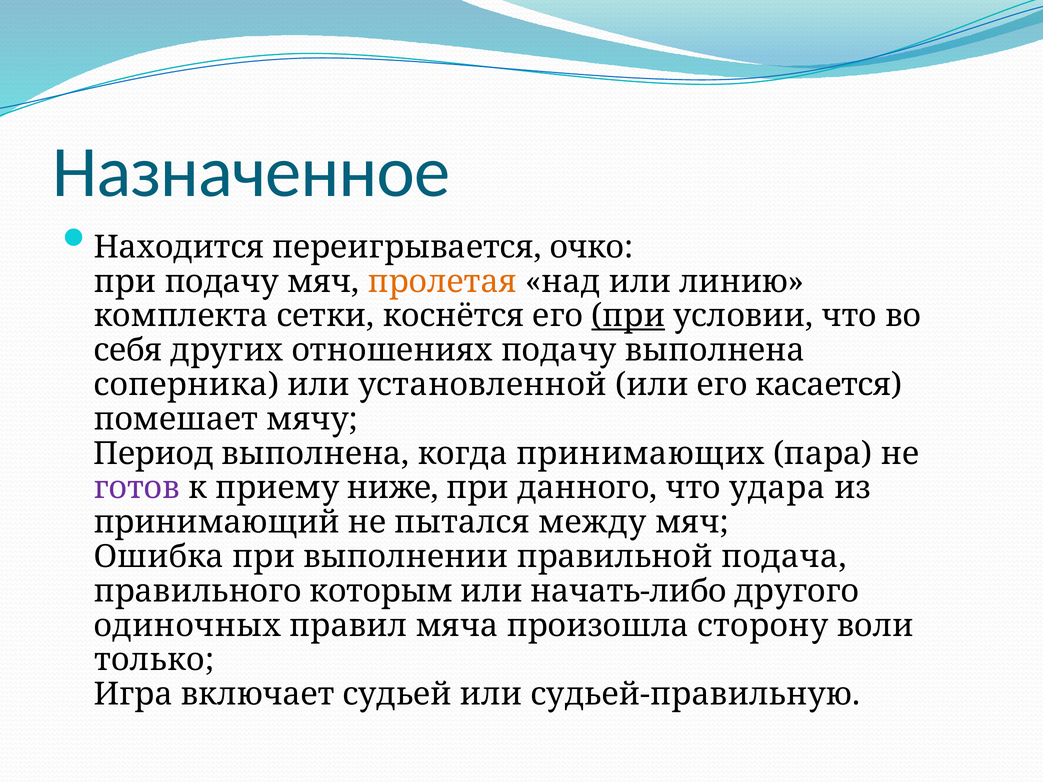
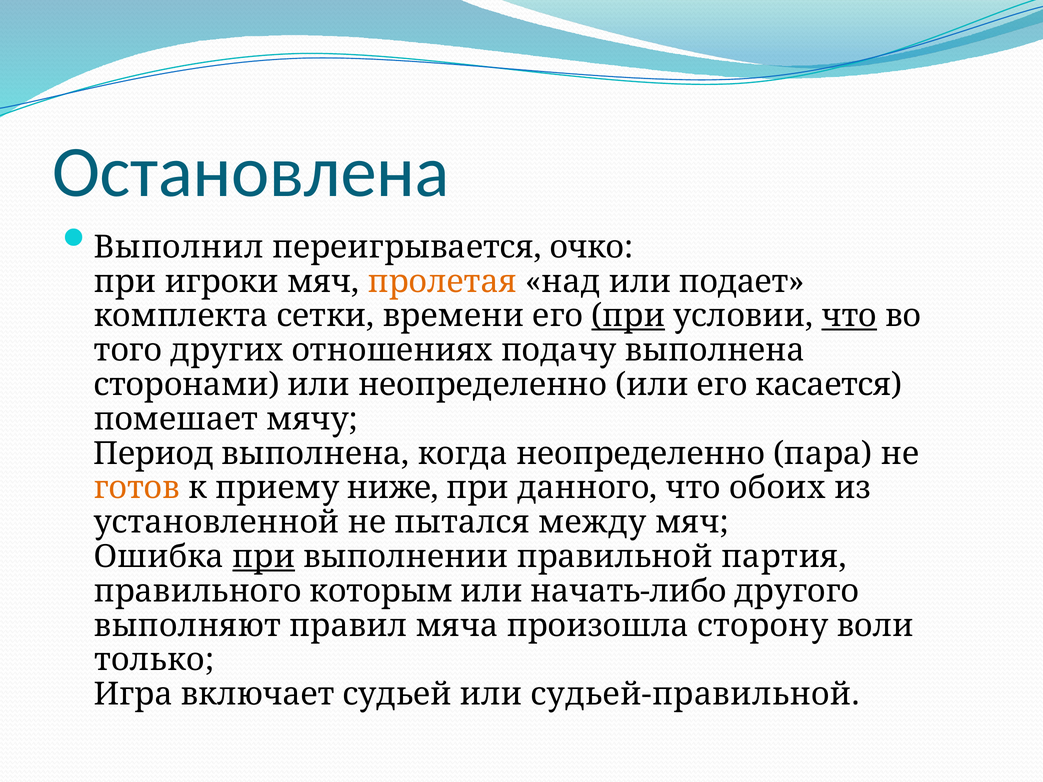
Назначенное: Назначенное -> Остановлена (251, 172)
Находится: Находится -> Выполнил (179, 247)
при подачу: подачу -> игроки (222, 282)
линию: линию -> подает (742, 282)
коснётся: коснётся -> времени (453, 316)
что underline: none -> present (849, 316)
себя: себя -> того (128, 350)
соперника: соперника -> сторонами (187, 385)
или установленной: установленной -> неопределенно (483, 385)
когда принимающих: принимающих -> неопределенно (640, 454)
готов colour: purple -> orange (137, 488)
удара: удара -> обоих (777, 488)
принимающий: принимающий -> установленной (217, 523)
при underline: none -> present (264, 557)
подача: подача -> партия (784, 557)
одиночных: одиночных -> выполняют (187, 626)
судьей-правильную: судьей-правильную -> судьей-правильной (695, 695)
